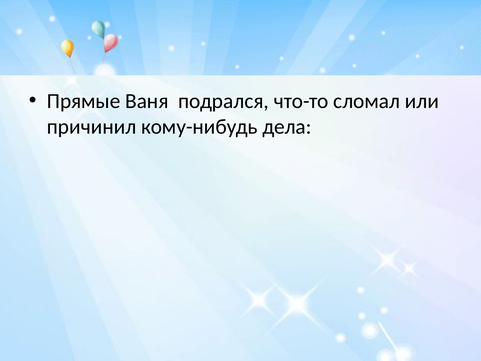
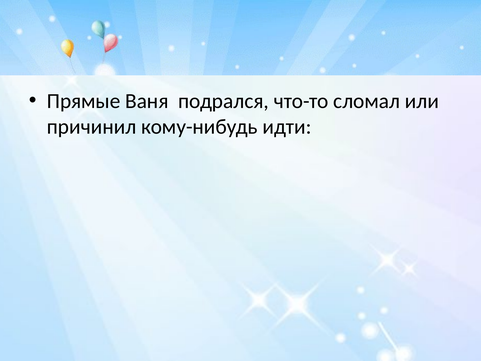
дела: дела -> идти (287, 127)
